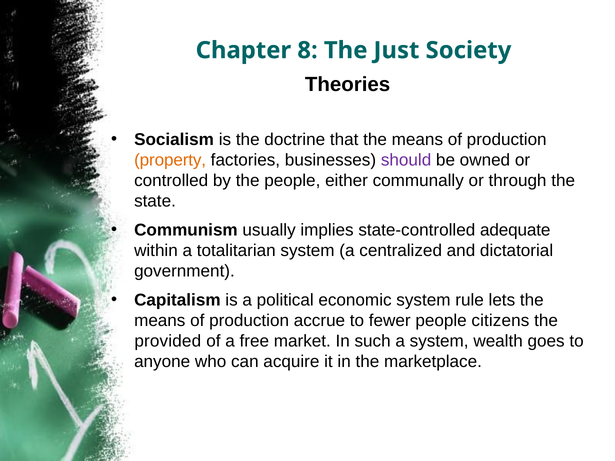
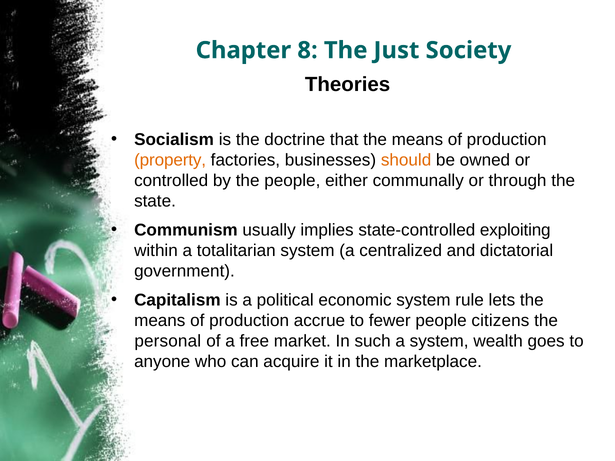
should colour: purple -> orange (406, 160)
adequate: adequate -> exploiting (515, 230)
provided: provided -> personal (168, 341)
